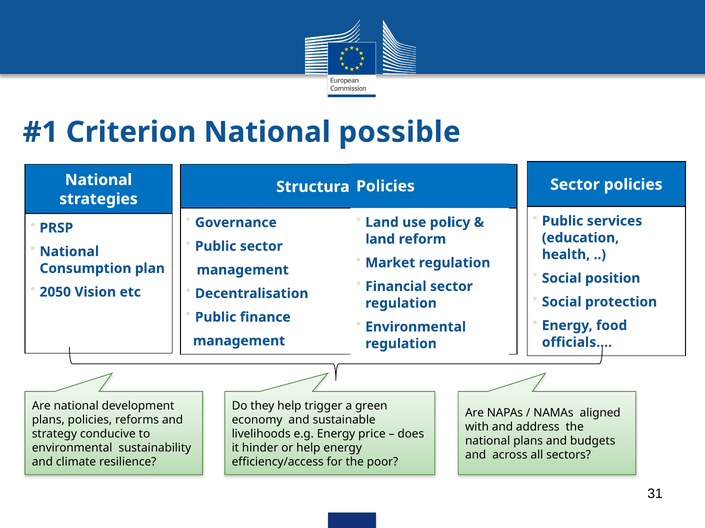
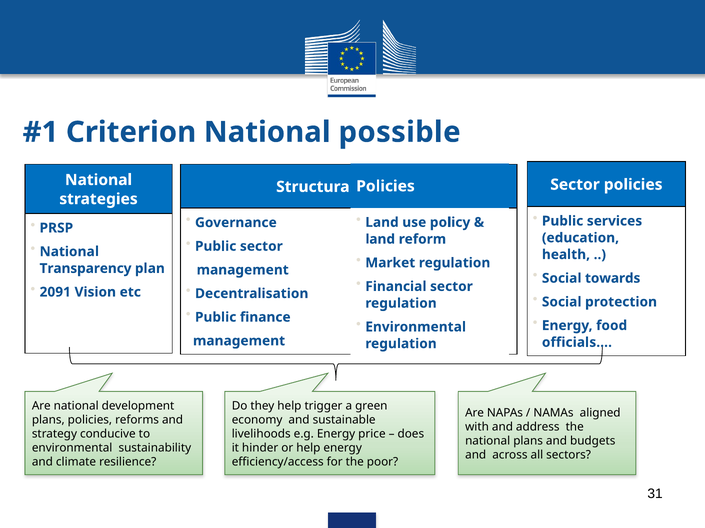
Consumption: Consumption -> Transparency (86, 269)
position: position -> towards (613, 279)
2050: 2050 -> 2091 (55, 292)
